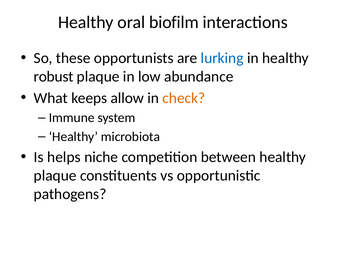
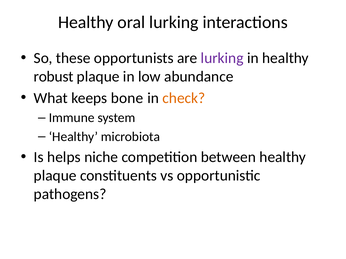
oral biofilm: biofilm -> lurking (174, 22)
lurking colour: blue -> purple (222, 58)
allow: allow -> bone (127, 98)
